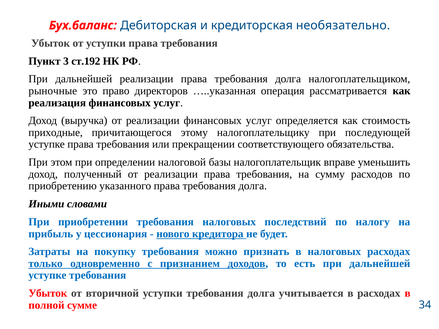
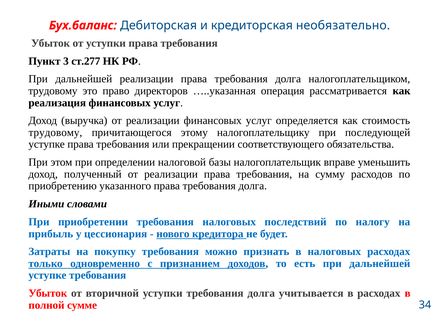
ст.192: ст.192 -> ст.277 (86, 61)
рыночные: рыночные -> трудовому (53, 91)
приходные: приходные -> трудовому (55, 133)
